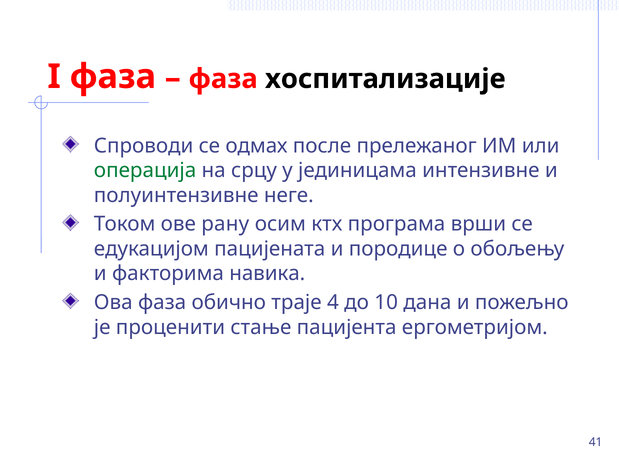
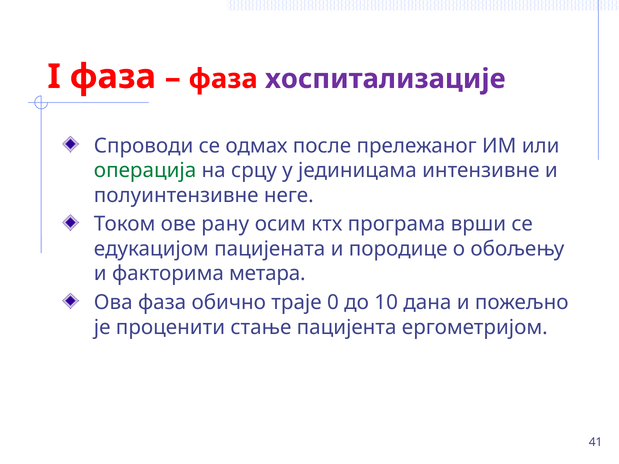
хоспитализације colour: black -> purple (385, 79)
навика: навика -> метара (267, 274)
4: 4 -> 0 (333, 303)
